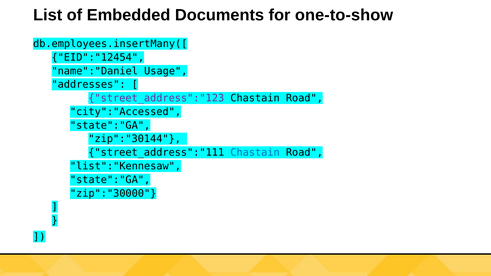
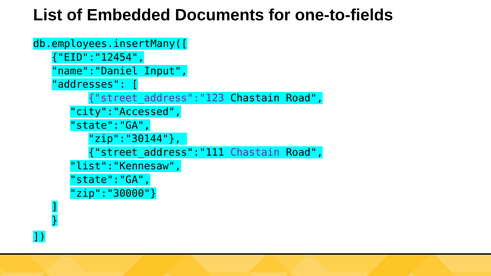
one-to-show: one-to-show -> one-to-fields (344, 15)
Usage: Usage -> Input (166, 71)
Chastain colour: blue -> purple (255, 153)
